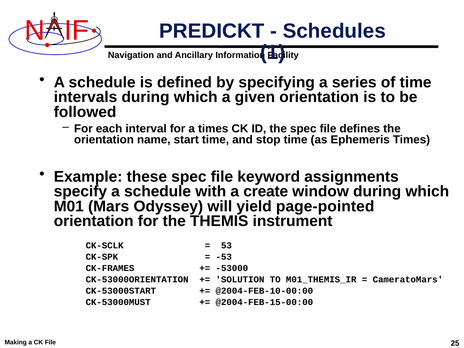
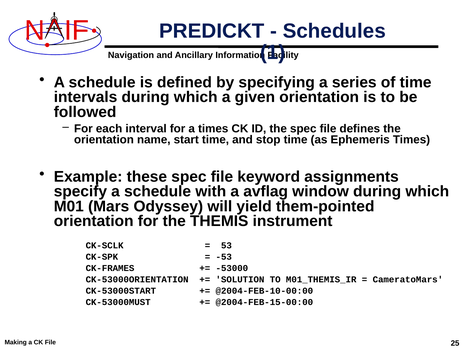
create: create -> avflag (266, 192)
page-pointed: page-pointed -> them-pointed (325, 206)
